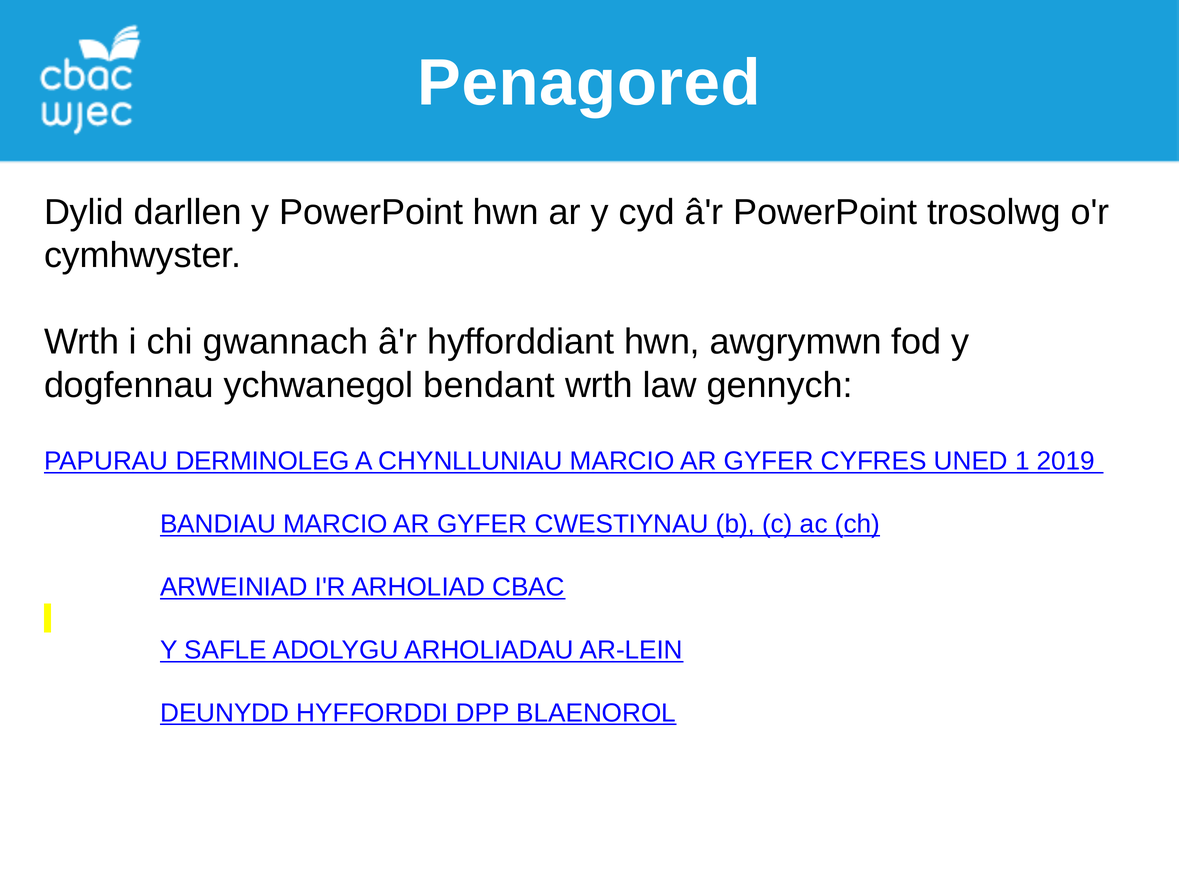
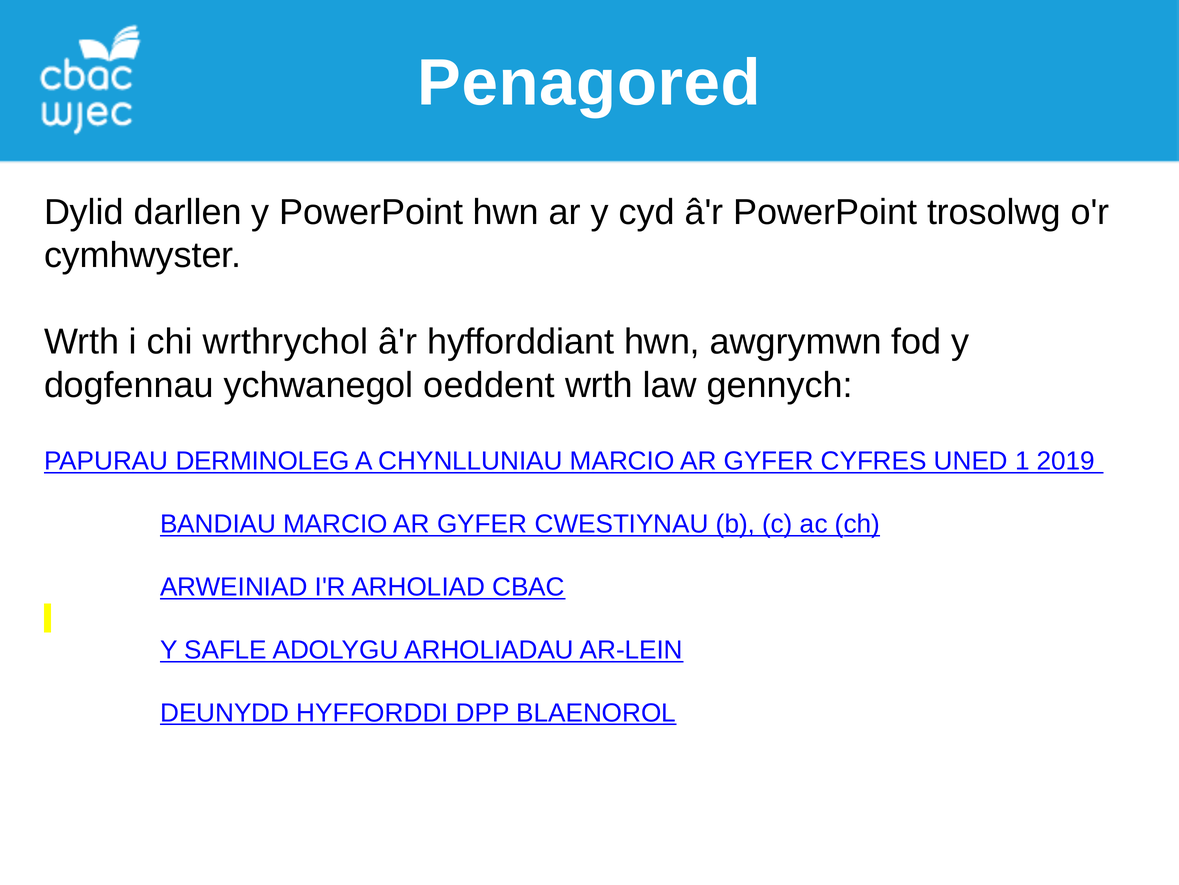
gwannach: gwannach -> wrthrychol (286, 342)
bendant: bendant -> oeddent (489, 385)
